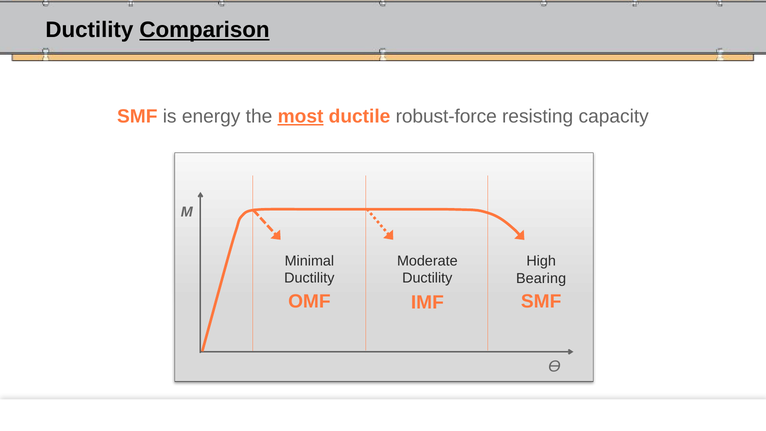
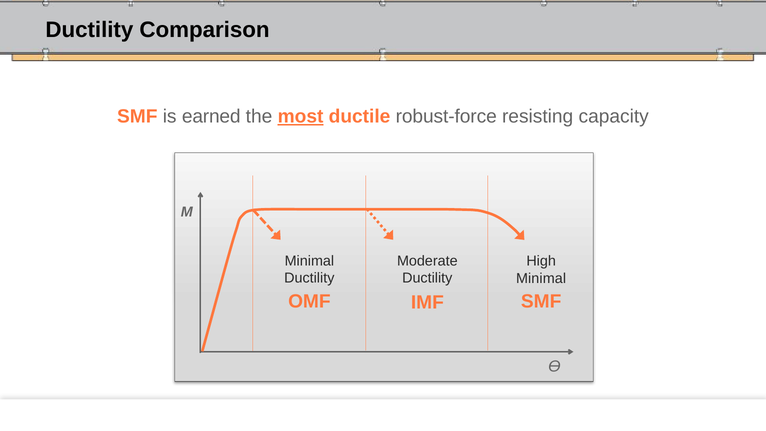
Comparison underline: present -> none (205, 30)
energy: energy -> earned (211, 117)
Bearing: Bearing -> Minimal (541, 278)
